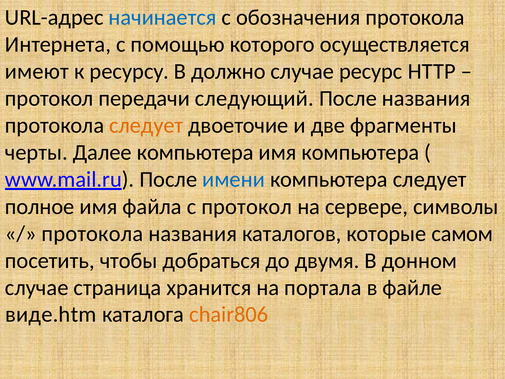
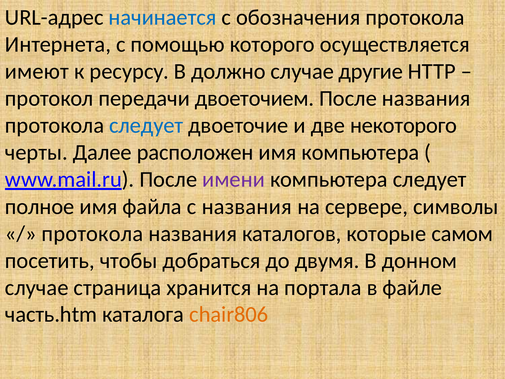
ресурс: ресурс -> другие (371, 71)
следующий: следующий -> двоеточием (255, 98)
следует colour: orange -> blue (146, 125)
фрагменты: фрагменты -> некоторого (404, 125)
Далее компьютера: компьютера -> расположен (195, 152)
имени colour: blue -> purple (234, 179)
с протокол: протокол -> названия (247, 207)
виде.htm: виде.htm -> часть.htm (51, 314)
